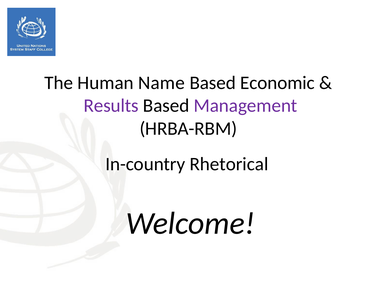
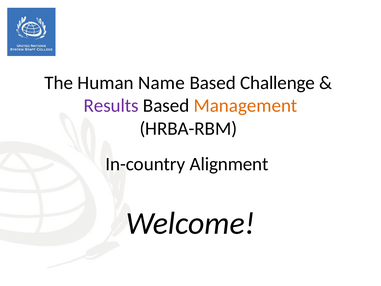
Economic: Economic -> Challenge (278, 83)
Management colour: purple -> orange (245, 106)
Rhetorical: Rhetorical -> Alignment (229, 164)
